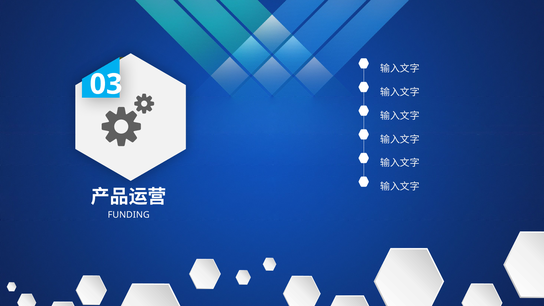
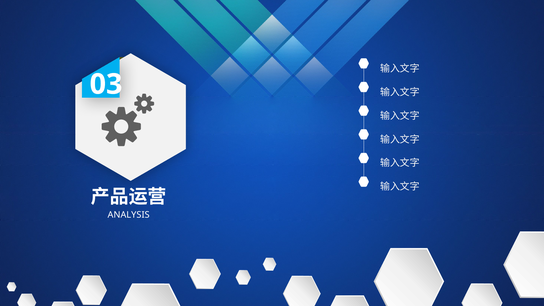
FUNDING: FUNDING -> ANALYSIS (129, 215)
